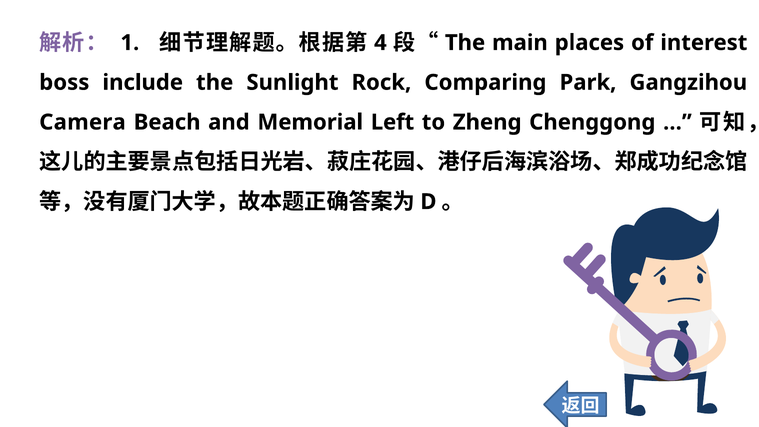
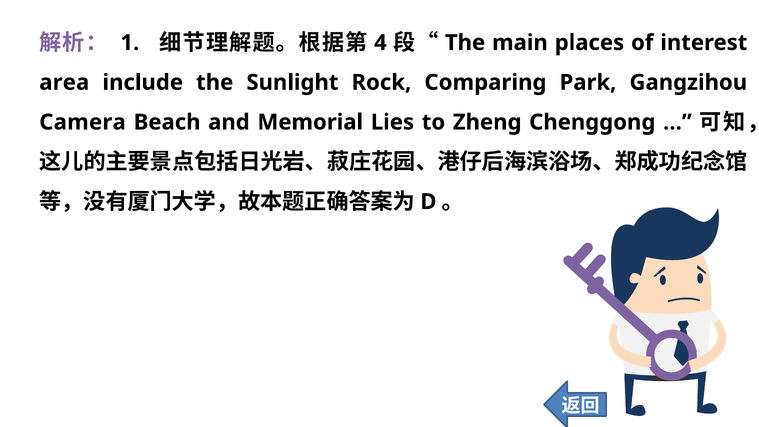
boss: boss -> area (64, 82)
Left: Left -> Lies (392, 122)
